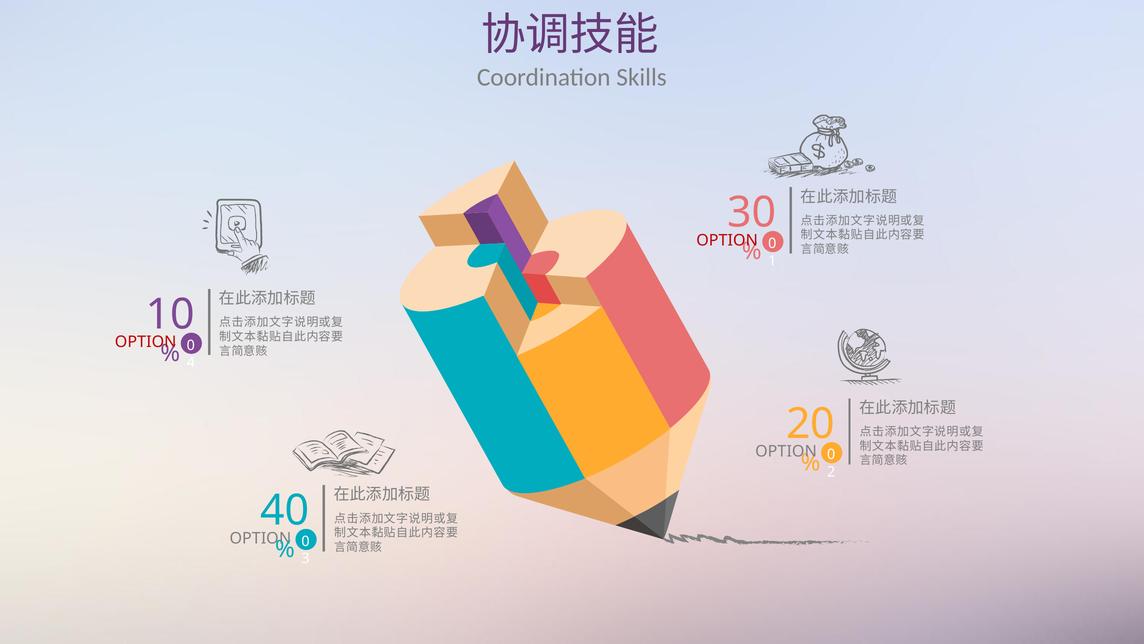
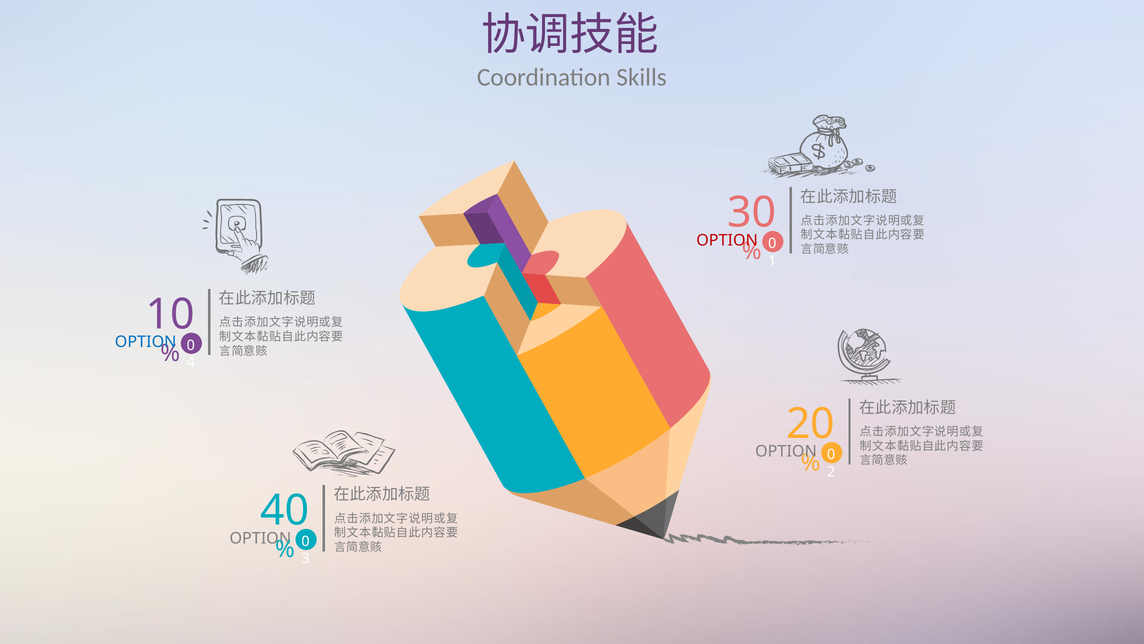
OPTION colour: red -> blue (146, 342)
